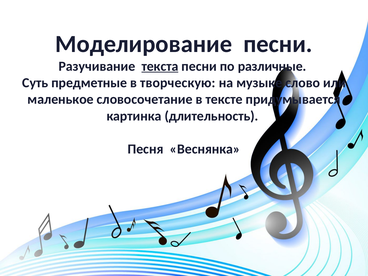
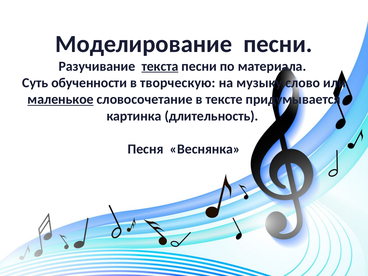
различные: различные -> материала (272, 66)
предметные: предметные -> обученности (89, 83)
музыке: музыке -> музыку (259, 83)
маленькое underline: none -> present (61, 99)
